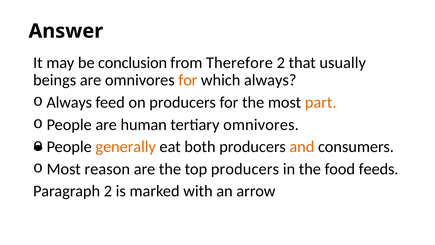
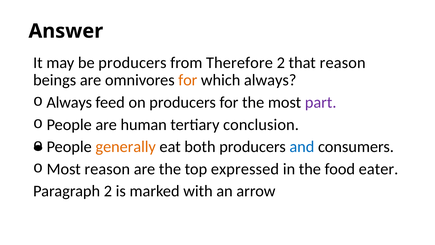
be conclusion: conclusion -> producers (132, 63)
that usually: usually -> reason (343, 63)
part colour: orange -> purple (321, 102)
tertiary omnivores: omnivores -> conclusion (261, 124)
and colour: orange -> blue (302, 147)
top producers: producers -> expressed (245, 169)
feeds: feeds -> eater (379, 169)
